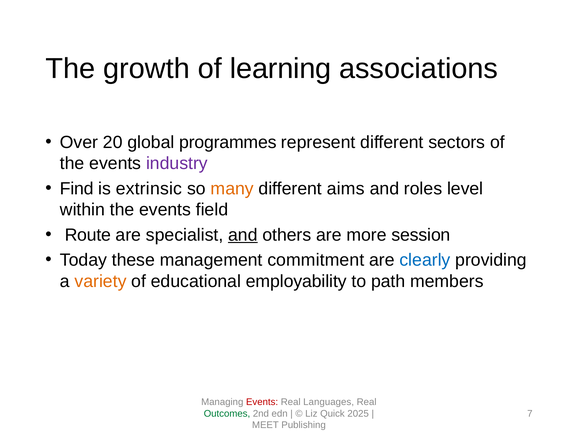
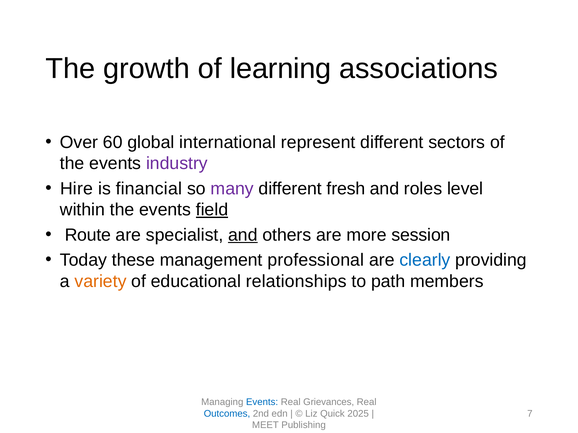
20: 20 -> 60 (113, 142)
programmes: programmes -> international (228, 142)
Find: Find -> Hire (77, 189)
extrinsic: extrinsic -> financial (149, 189)
many colour: orange -> purple (232, 189)
aims: aims -> fresh (346, 189)
field underline: none -> present (212, 210)
commitment: commitment -> professional (316, 260)
employability: employability -> relationships (296, 282)
Events colour: red -> blue (262, 402)
Languages: Languages -> Grievances (329, 402)
Outcomes colour: green -> blue (227, 414)
